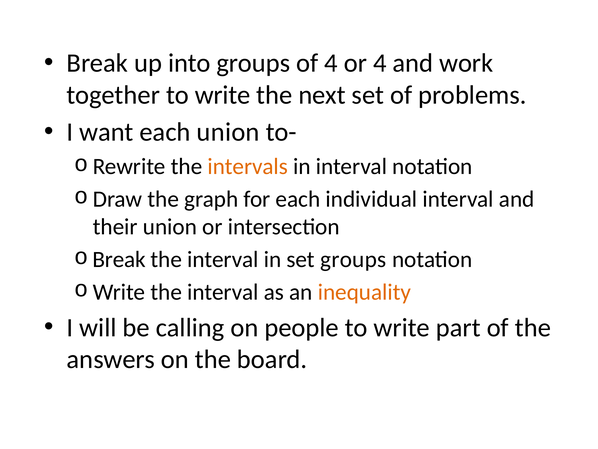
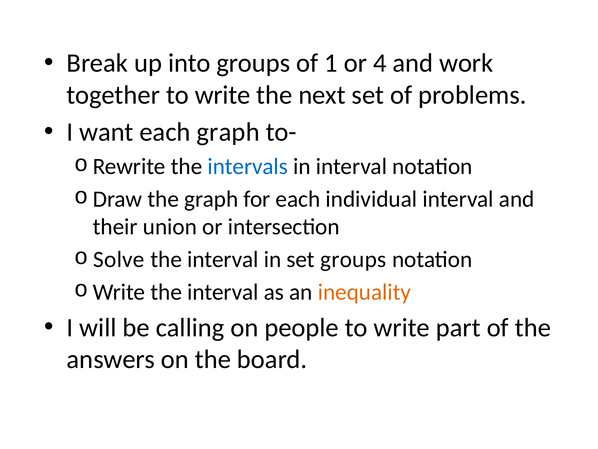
of 4: 4 -> 1 (331, 63)
each union: union -> graph (228, 132)
intervals colour: orange -> blue (248, 166)
Break: Break -> Solve (119, 259)
